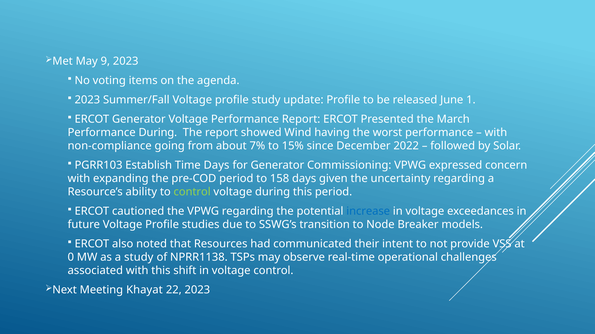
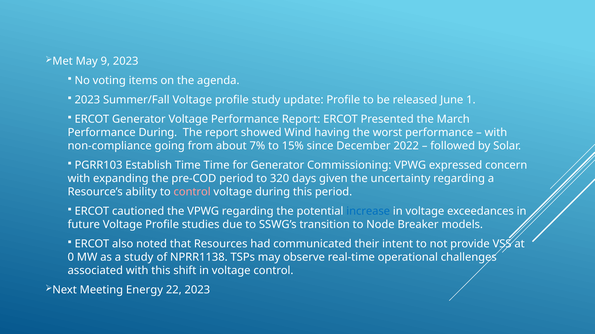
Time Days: Days -> Time (217, 166)
158: 158 -> 320 (280, 179)
control colour: light green -> pink (192, 192)
Khayat: Khayat -> Energy (144, 290)
